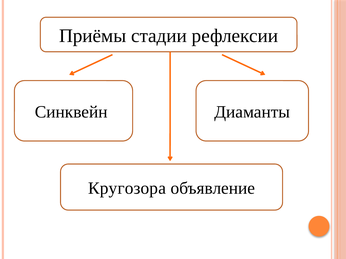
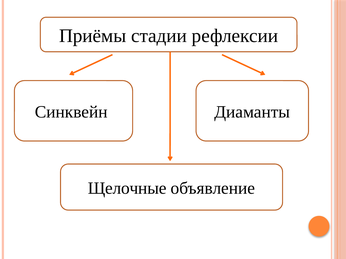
Кругозора: Кругозора -> Щелочные (127, 189)
